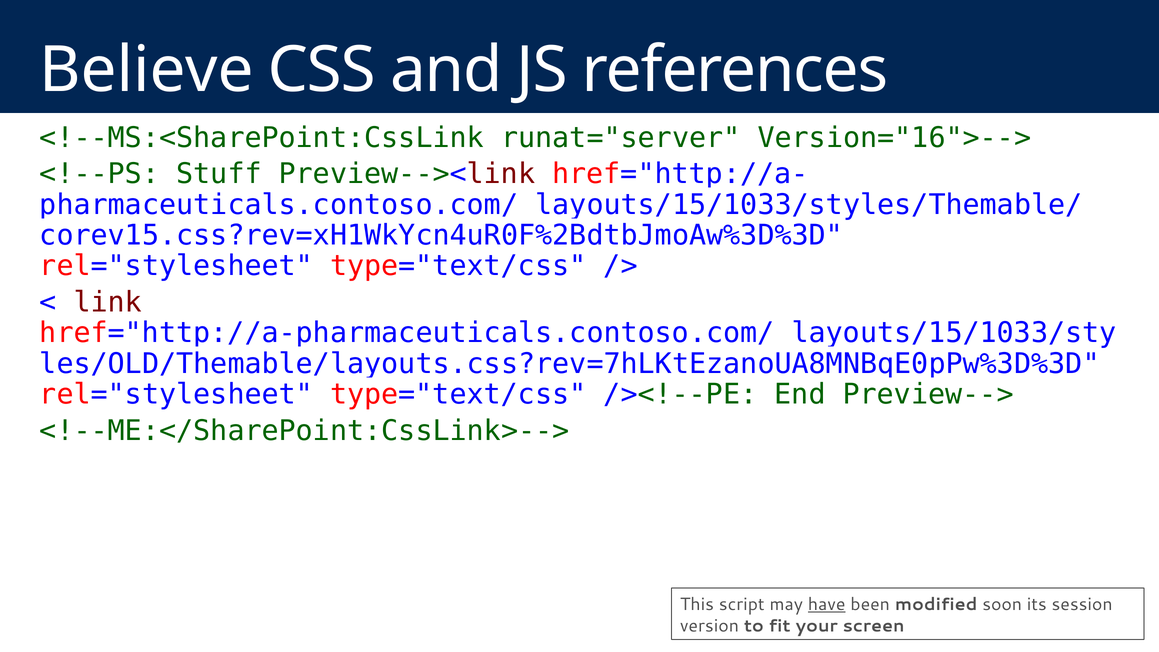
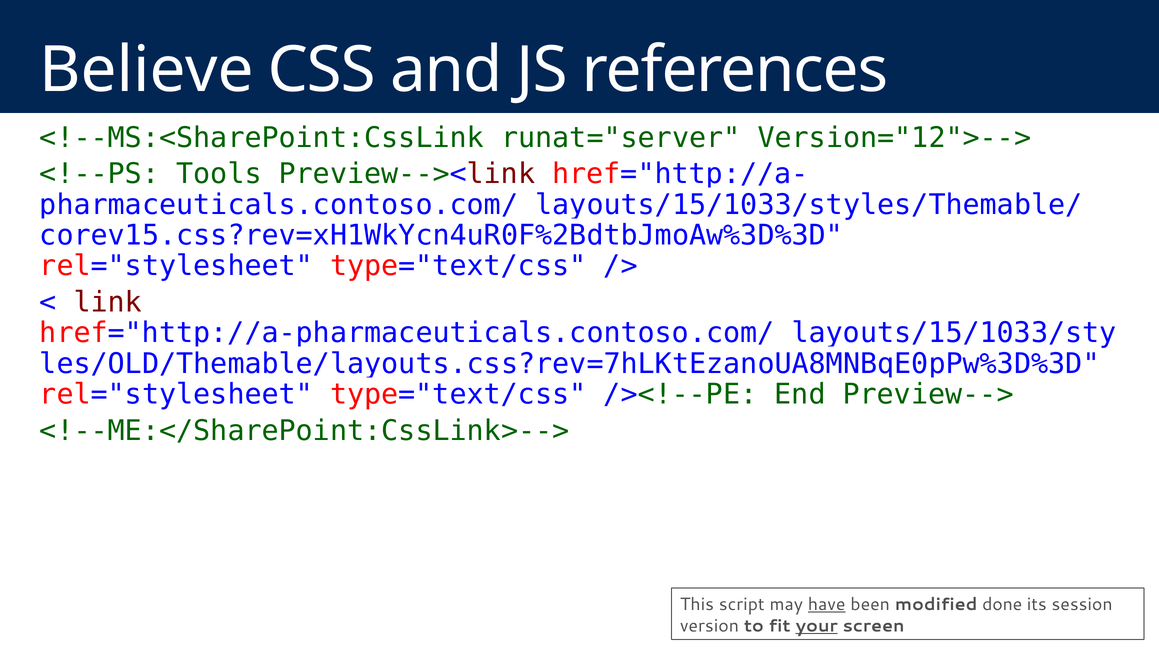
Version="16">-->: Version="16">--> -> Version="12">--> (894, 138)
Stuff: Stuff -> Tools (219, 174)
soon: soon -> done (1002, 604)
your underline: none -> present (817, 626)
